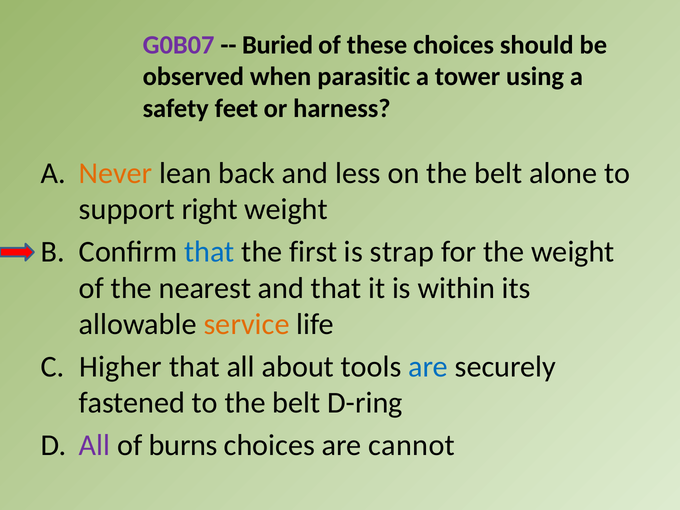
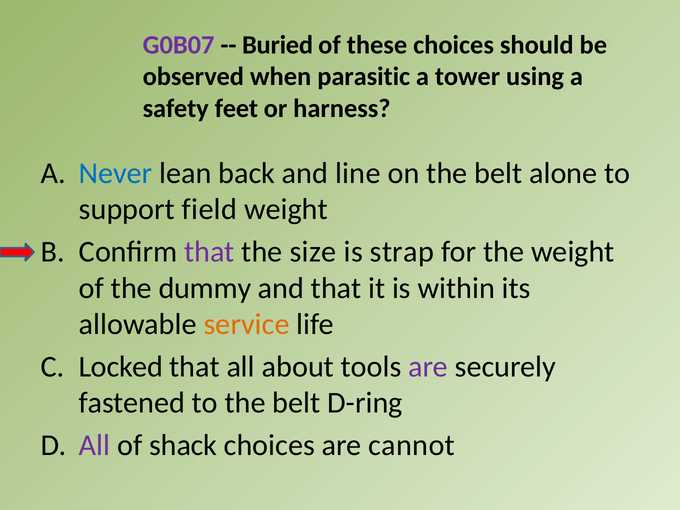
Never colour: orange -> blue (116, 173)
less: less -> line (358, 173)
right: right -> field (209, 209)
that colour: blue -> purple (209, 252)
first: first -> size (313, 252)
nearest: nearest -> dummy (205, 288)
Higher: Higher -> Locked (121, 367)
are colour: blue -> purple (428, 367)
burns: burns -> shack (183, 445)
